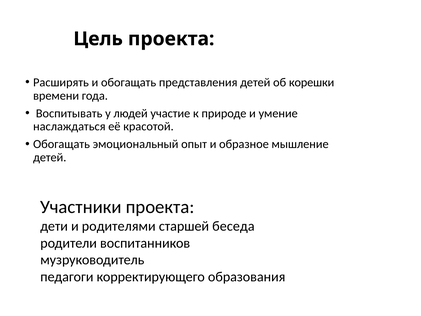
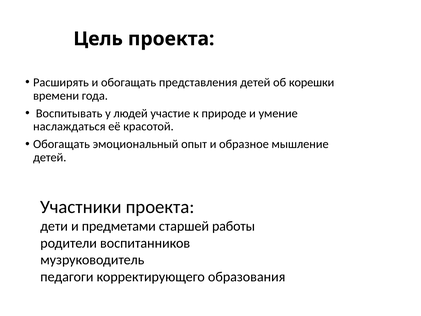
родителями: родителями -> предметами (119, 226)
беседа: беседа -> работы (234, 226)
